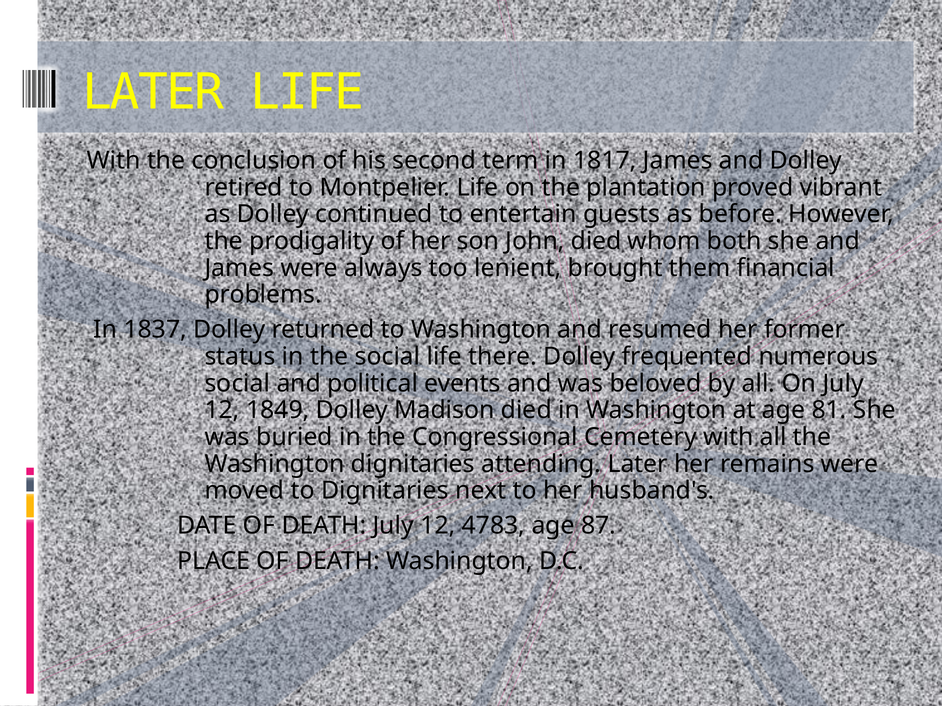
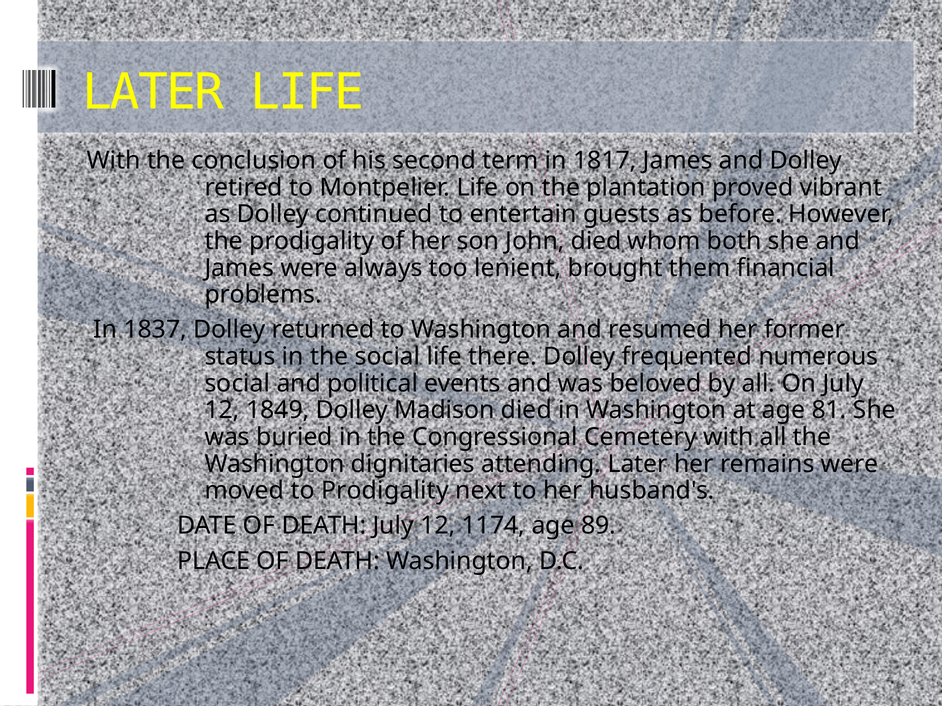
to Dignitaries: Dignitaries -> Prodigality (385, 491)
4783: 4783 -> 1174 (493, 526)
87: 87 -> 89 (599, 526)
